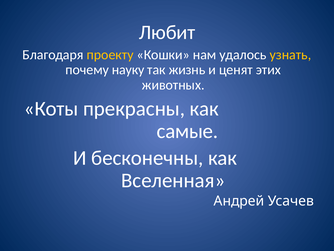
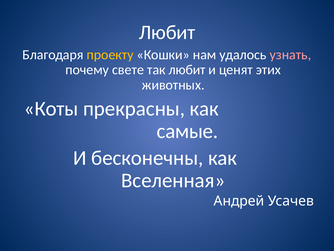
узнать colour: yellow -> pink (290, 55)
науку: науку -> свете (128, 70)
так жизнь: жизнь -> любит (187, 70)
